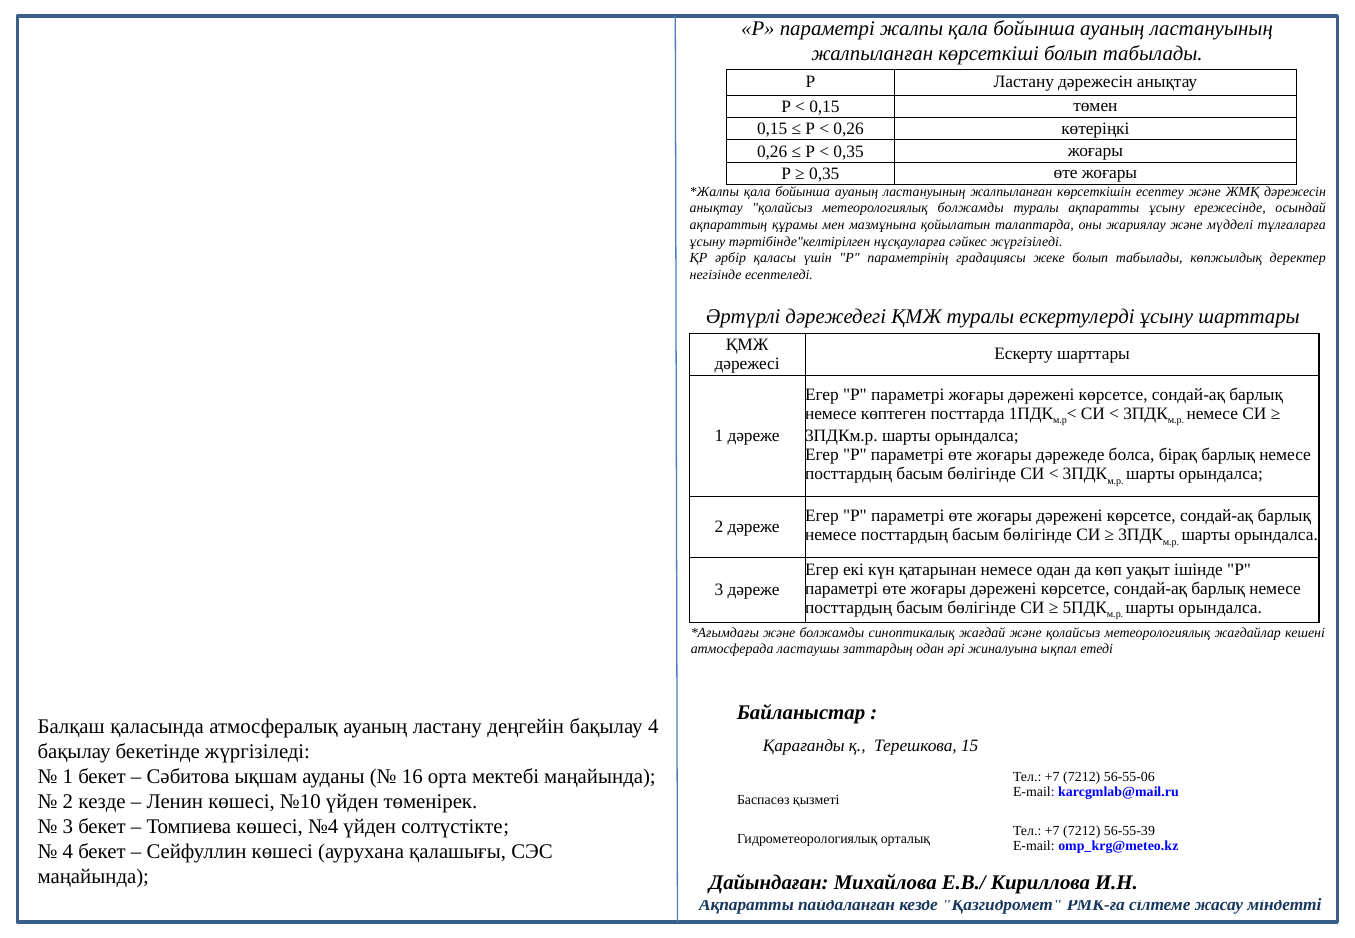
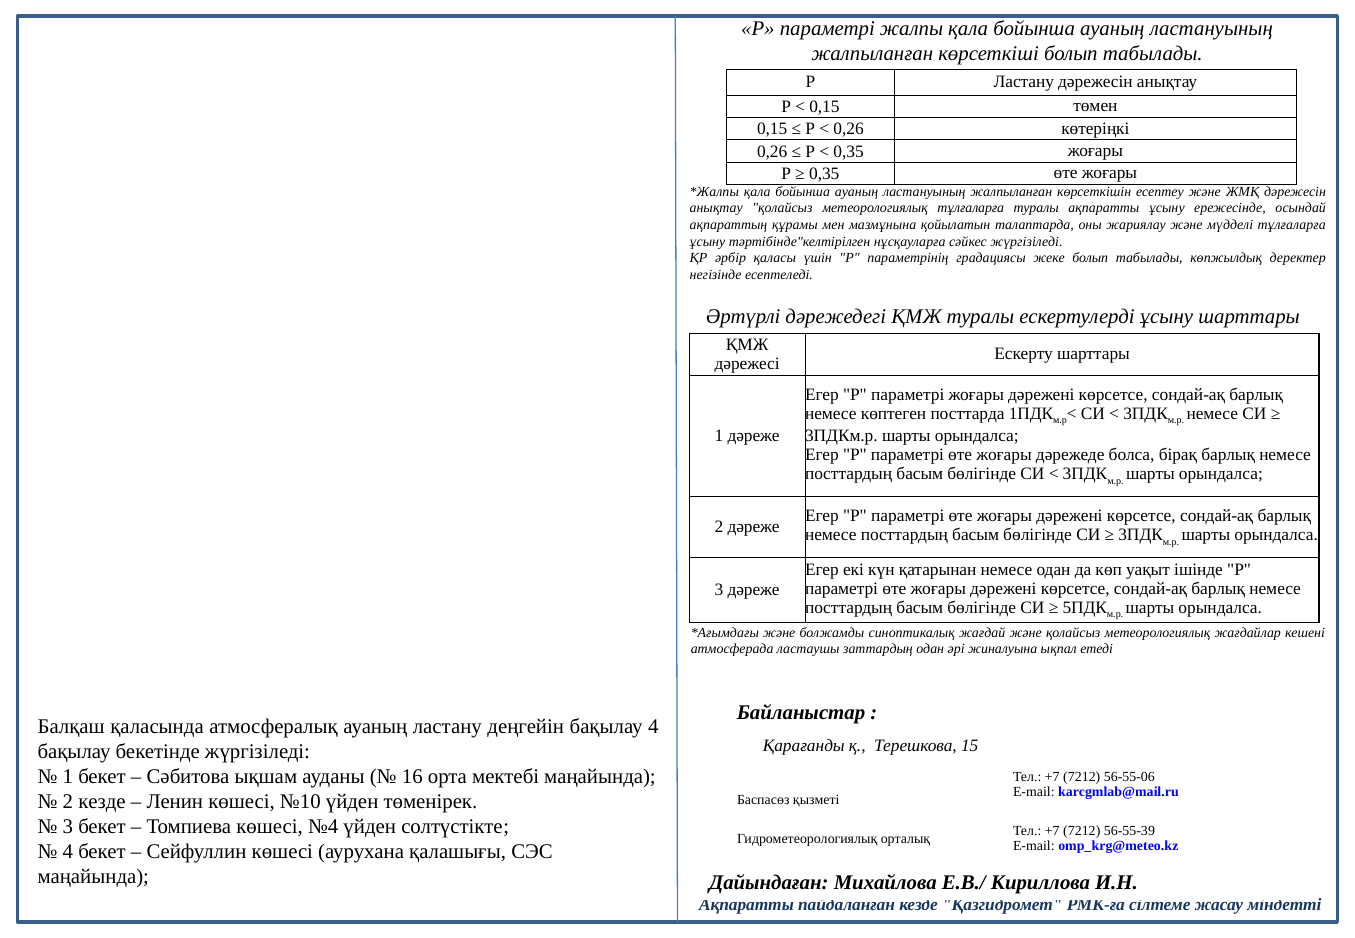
метеорологиялық болжамды: болжамды -> тұлғаларға (971, 208)
